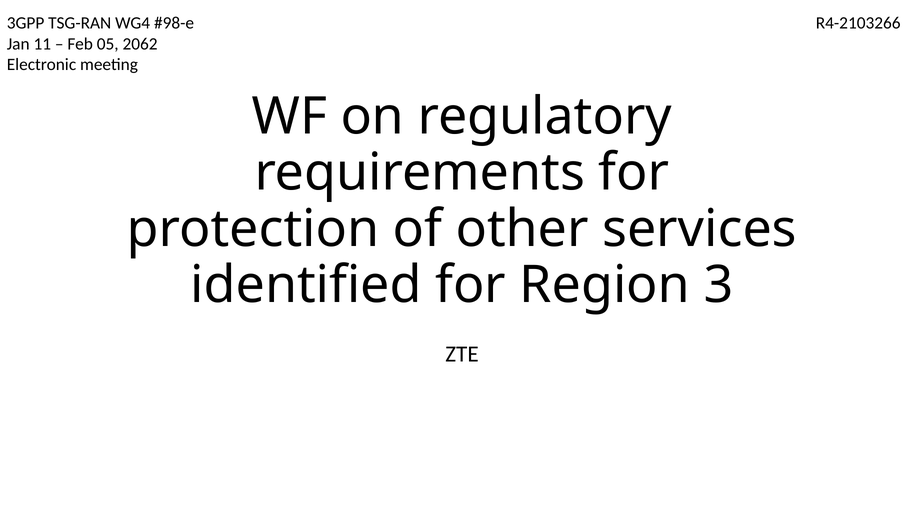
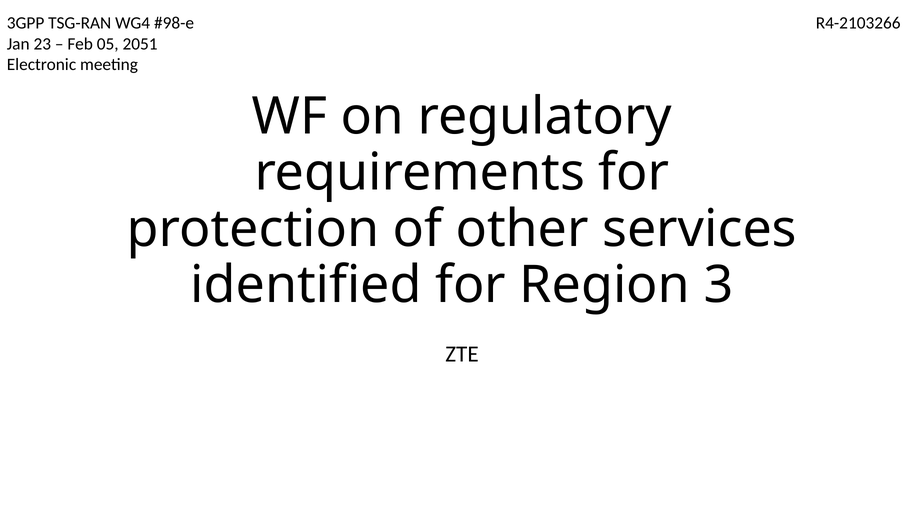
11: 11 -> 23 (42, 44)
2062: 2062 -> 2051 (140, 44)
